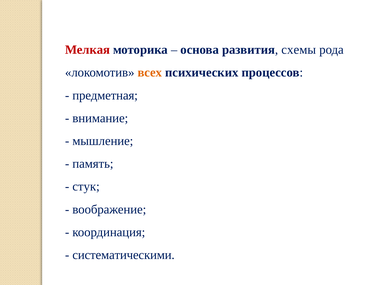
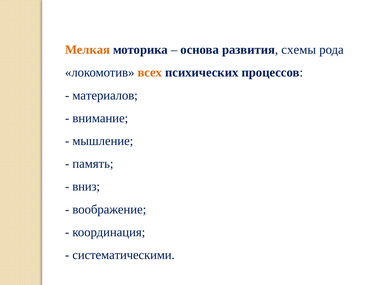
Мелкая colour: red -> orange (87, 50)
предметная: предметная -> материалов (105, 95)
стук: стук -> вниз (86, 187)
